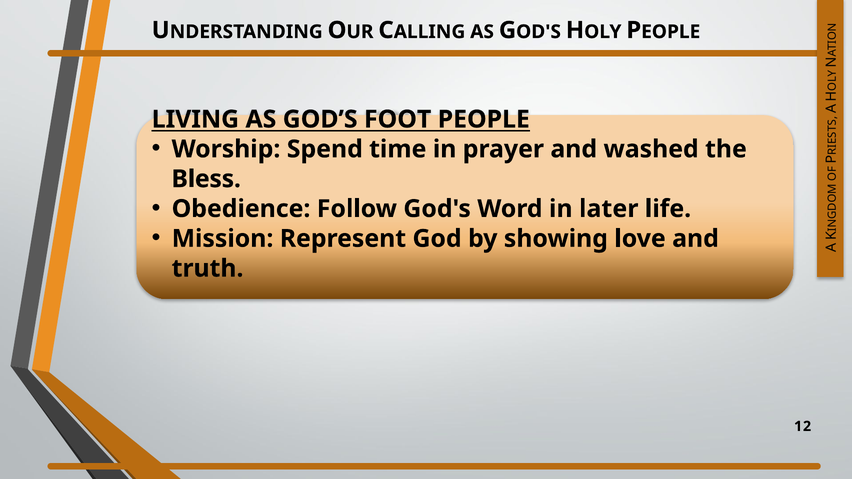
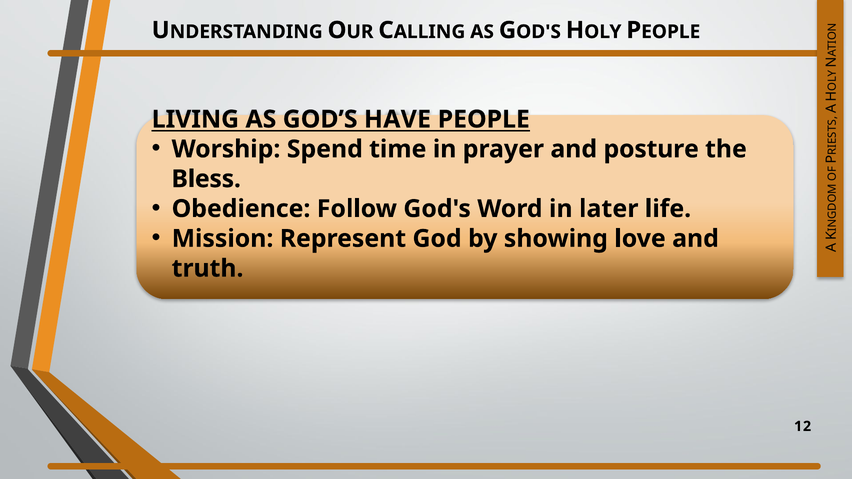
FOOT: FOOT -> HAVE (397, 119)
washed: washed -> posture (651, 149)
